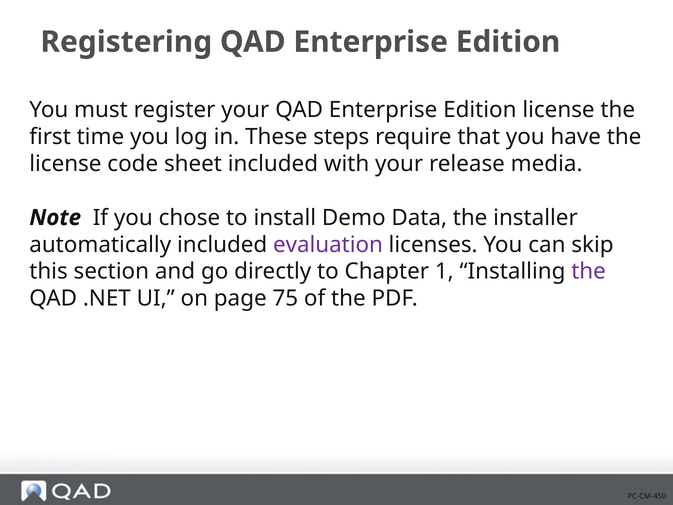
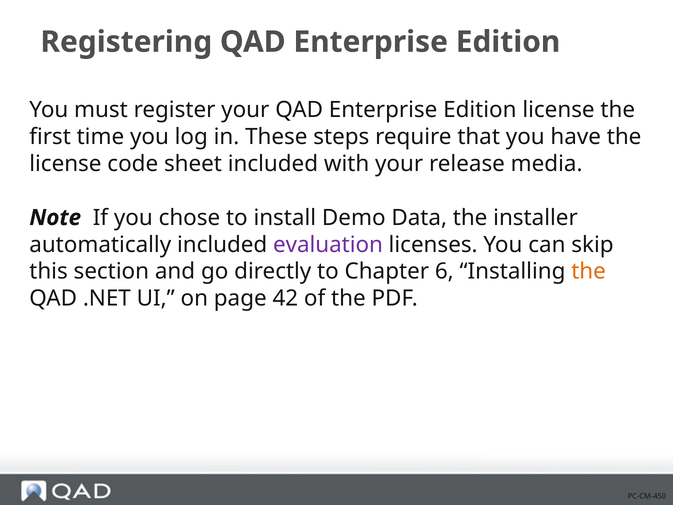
1: 1 -> 6 (444, 271)
the colour: purple -> orange (589, 271)
75: 75 -> 42 (285, 298)
